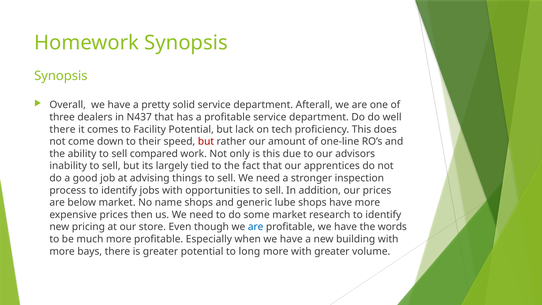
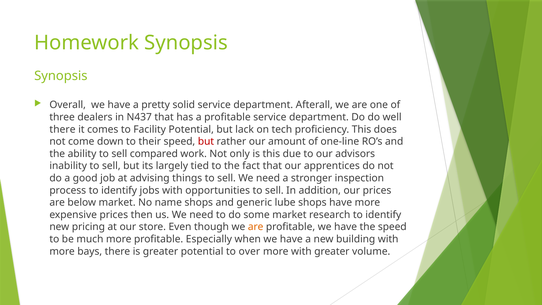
are colour: blue -> orange (256, 227)
the words: words -> speed (392, 227)
long: long -> over (249, 251)
